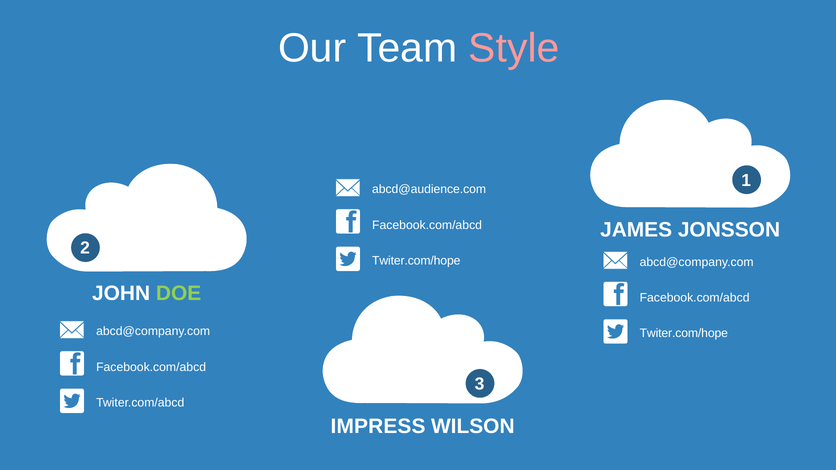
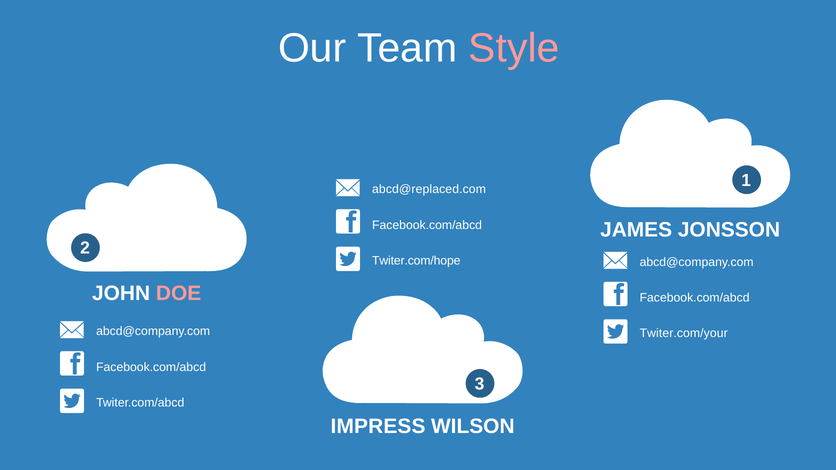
abcd@audience.com: abcd@audience.com -> abcd@replaced.com (429, 190)
DOE colour: light green -> pink (179, 293)
Twiter.com/hope: Twiter.com/hope -> Twiter.com/your (684, 333)
